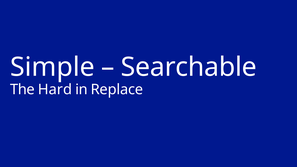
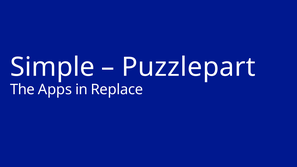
Searchable: Searchable -> Puzzlepart (188, 67)
Hard: Hard -> Apps (55, 90)
